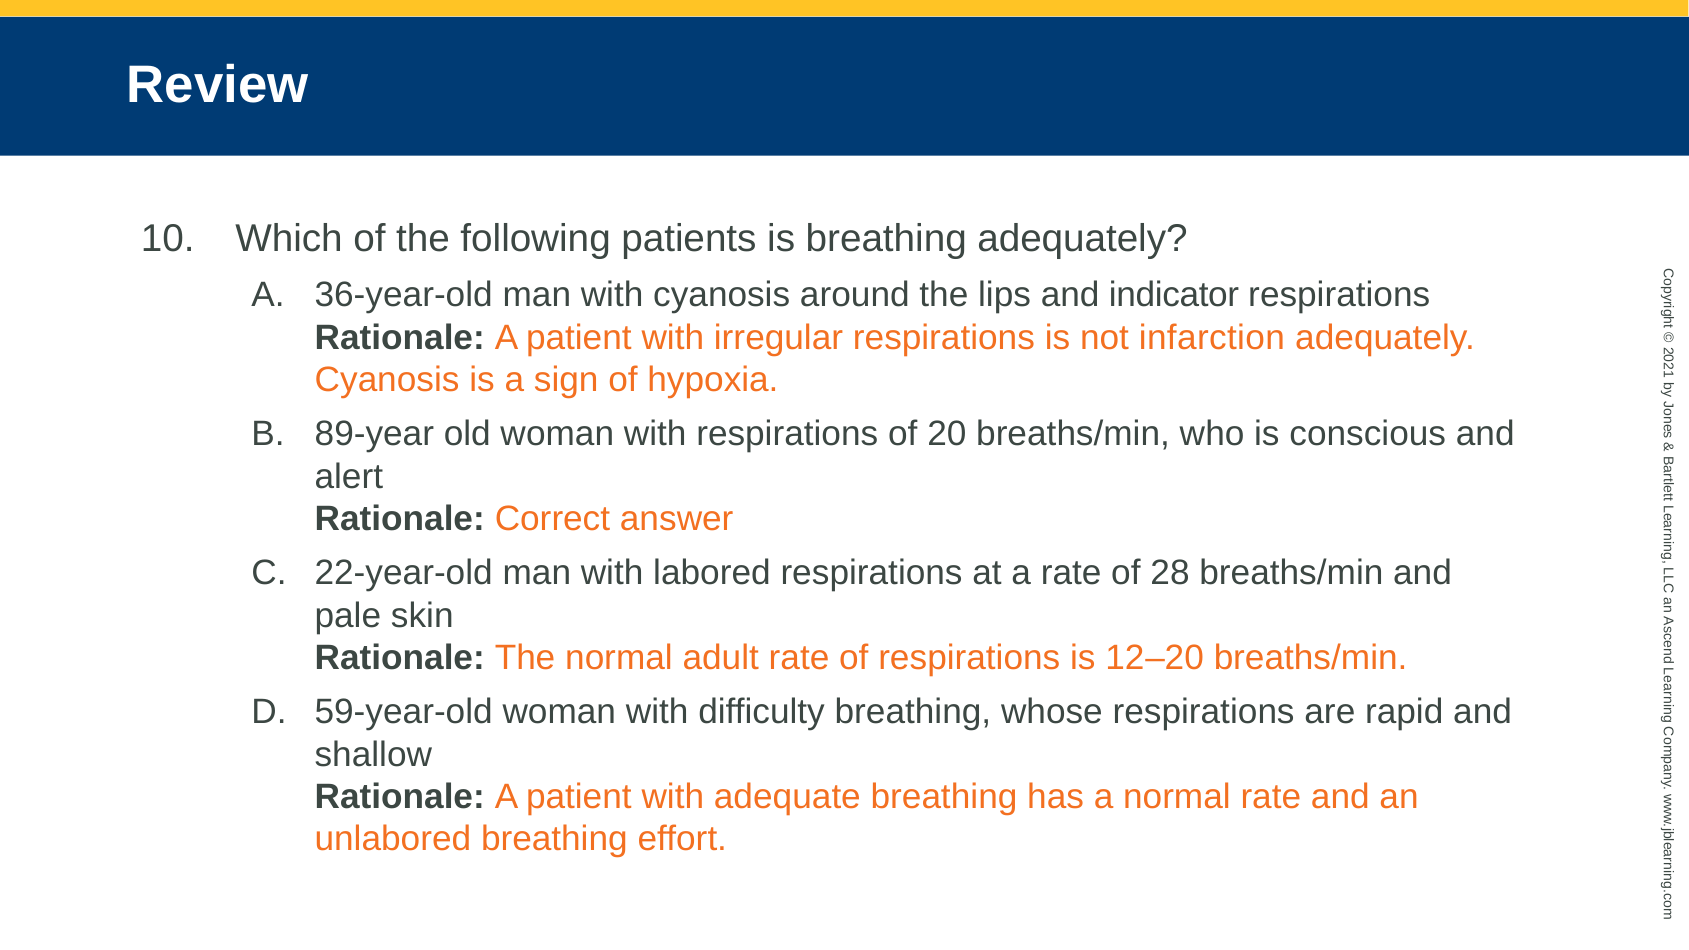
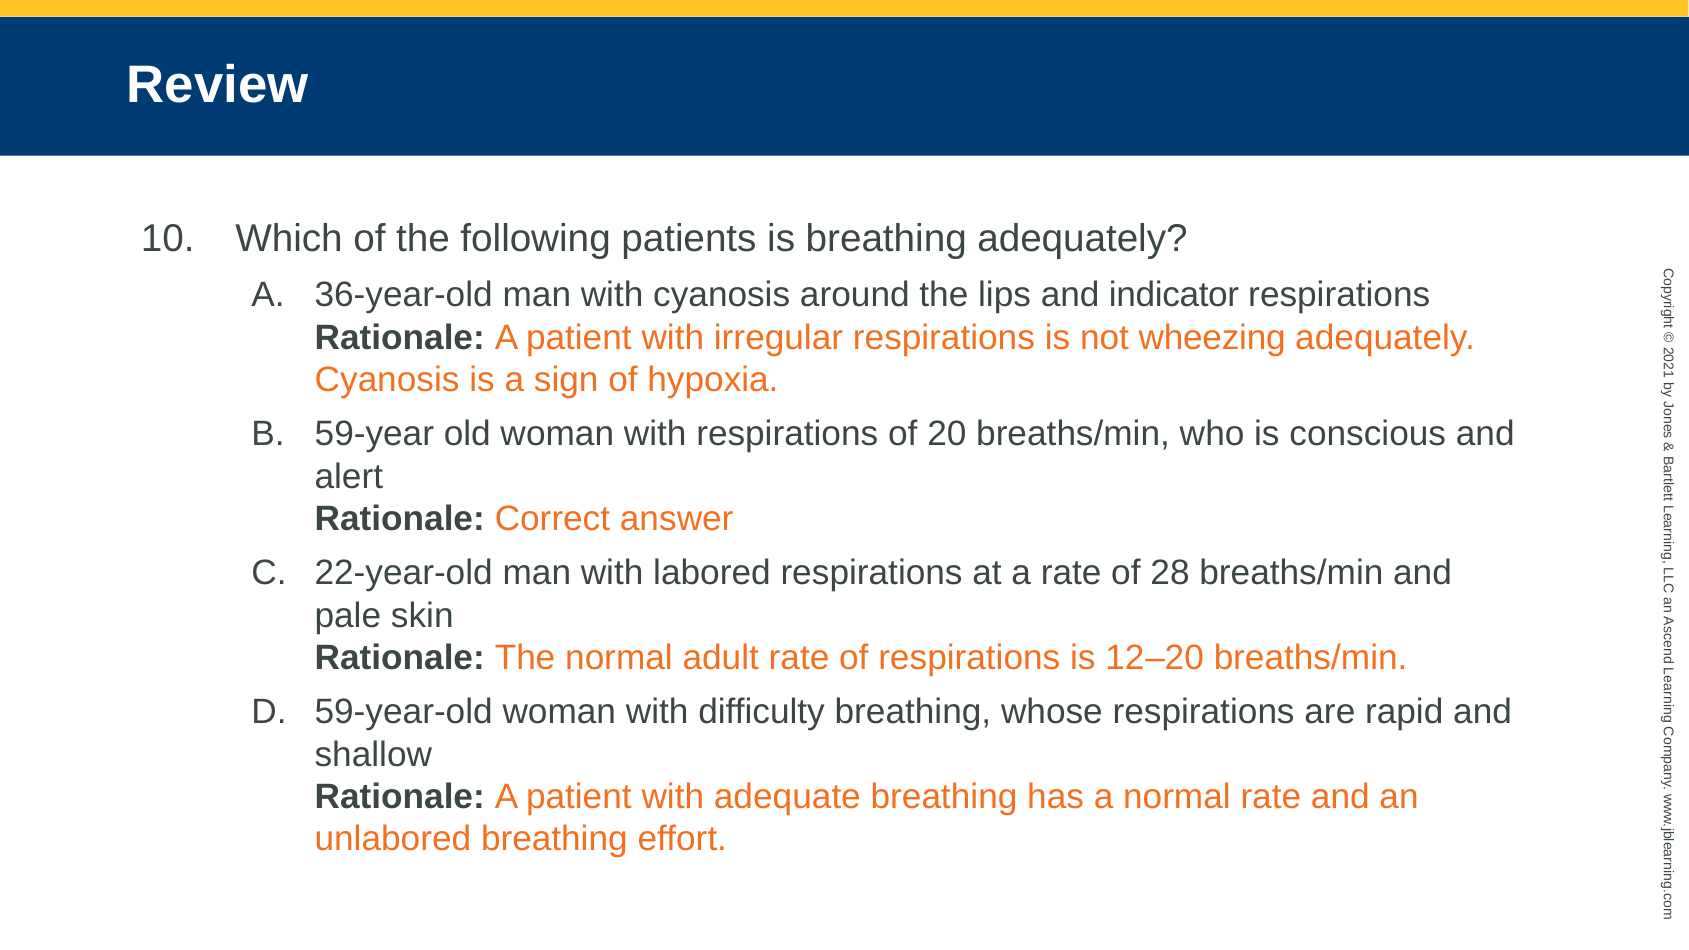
infarction: infarction -> wheezing (1212, 337)
89-year: 89-year -> 59-year (374, 434)
